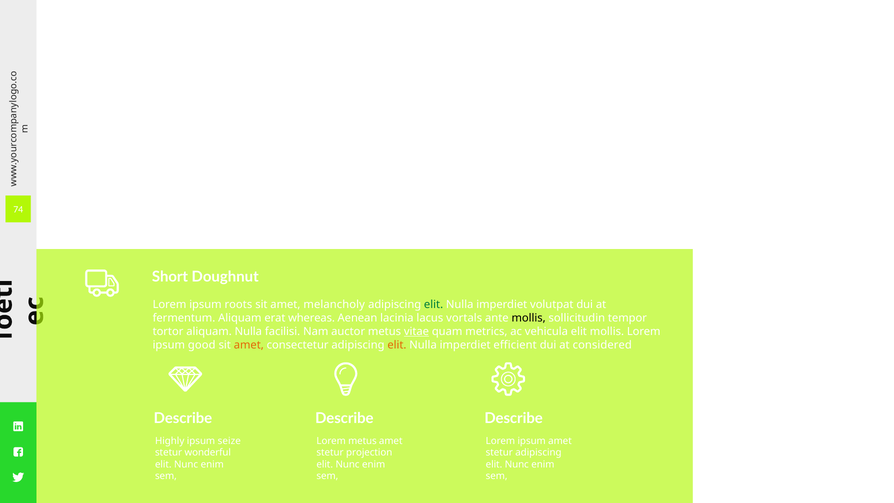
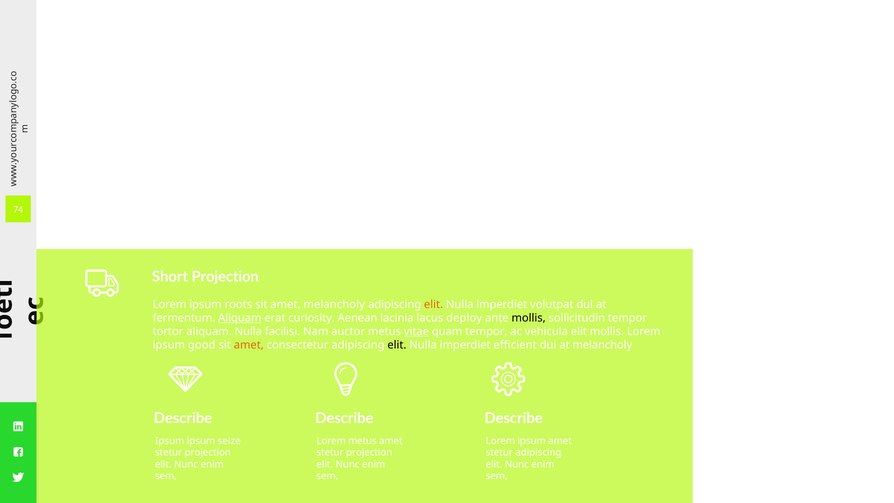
Short Doughnut: Doughnut -> Projection (225, 277)
elit colour: green -> orange (434, 305)
Aliquam underline: none -> present (240, 318)
whereas: whereas -> curiosity (312, 318)
vortals: vortals -> deploy (464, 318)
quam metrics: metrics -> tempor (486, 331)
elit colour: orange -> black (397, 345)
at considered: considered -> melancholy (602, 345)
Highly: Highly -> Ipsum (170, 441)
wonderful: wonderful -> projection (208, 453)
